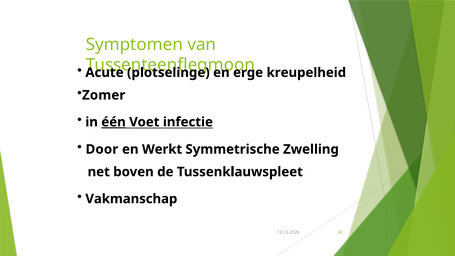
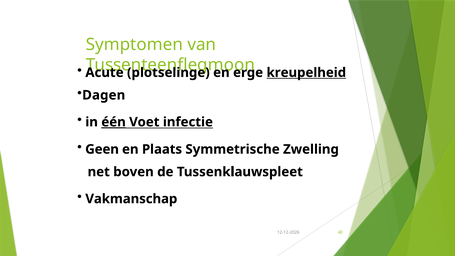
kreupelheid underline: none -> present (306, 73)
Zomer: Zomer -> Dagen (104, 95)
Door: Door -> Geen (102, 149)
Werkt: Werkt -> Plaats (162, 149)
